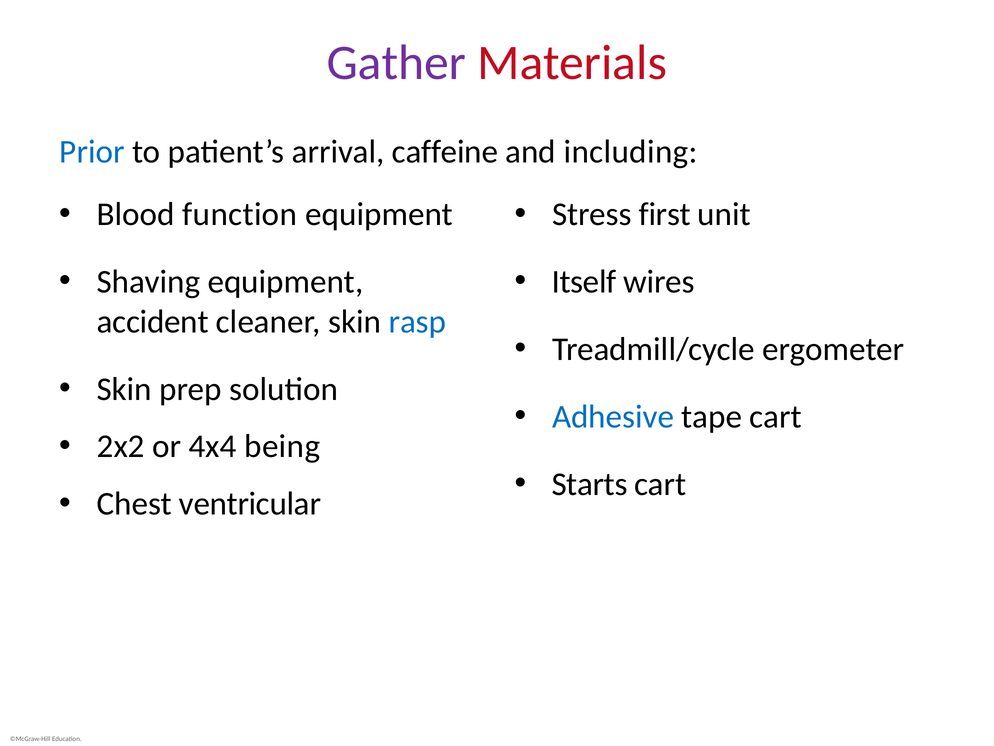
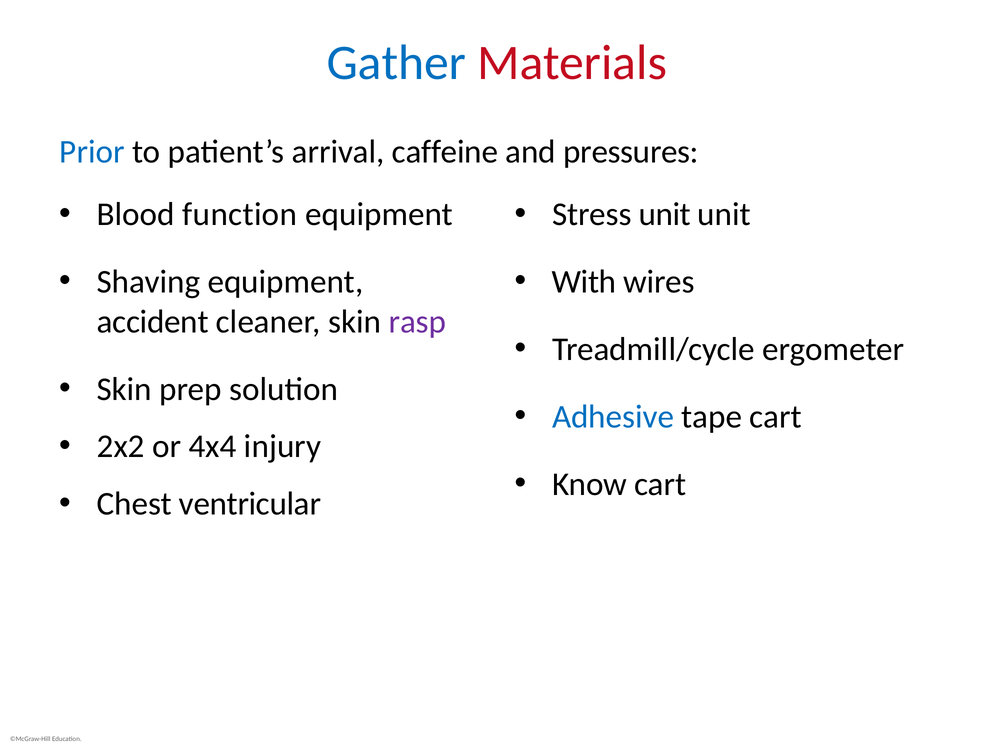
Gather colour: purple -> blue (396, 63)
including: including -> pressures (631, 151)
Stress first: first -> unit (665, 214)
Itself: Itself -> With (584, 282)
rasp colour: blue -> purple (417, 321)
being: being -> injury (282, 446)
Starts: Starts -> Know (590, 484)
